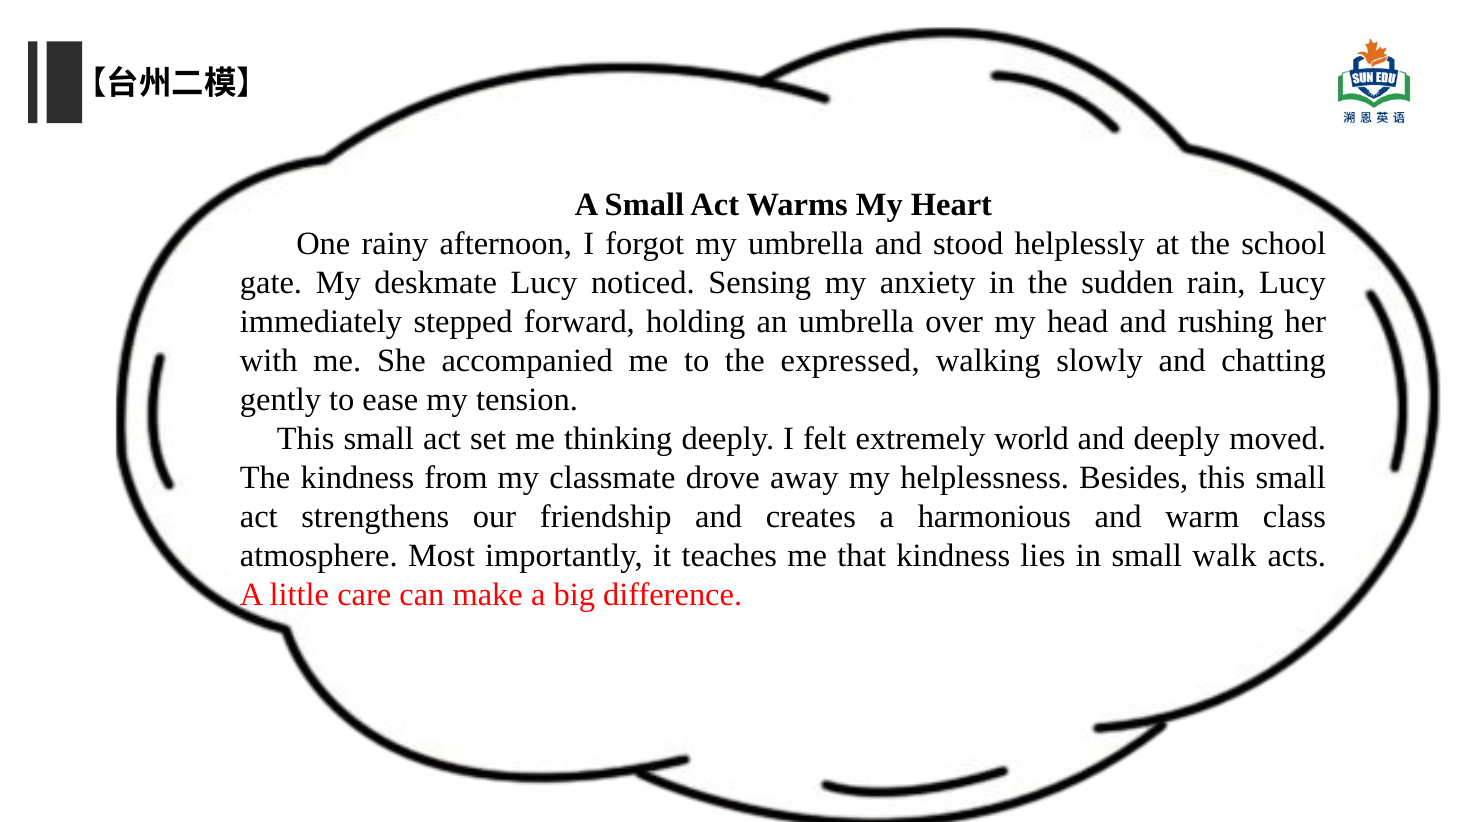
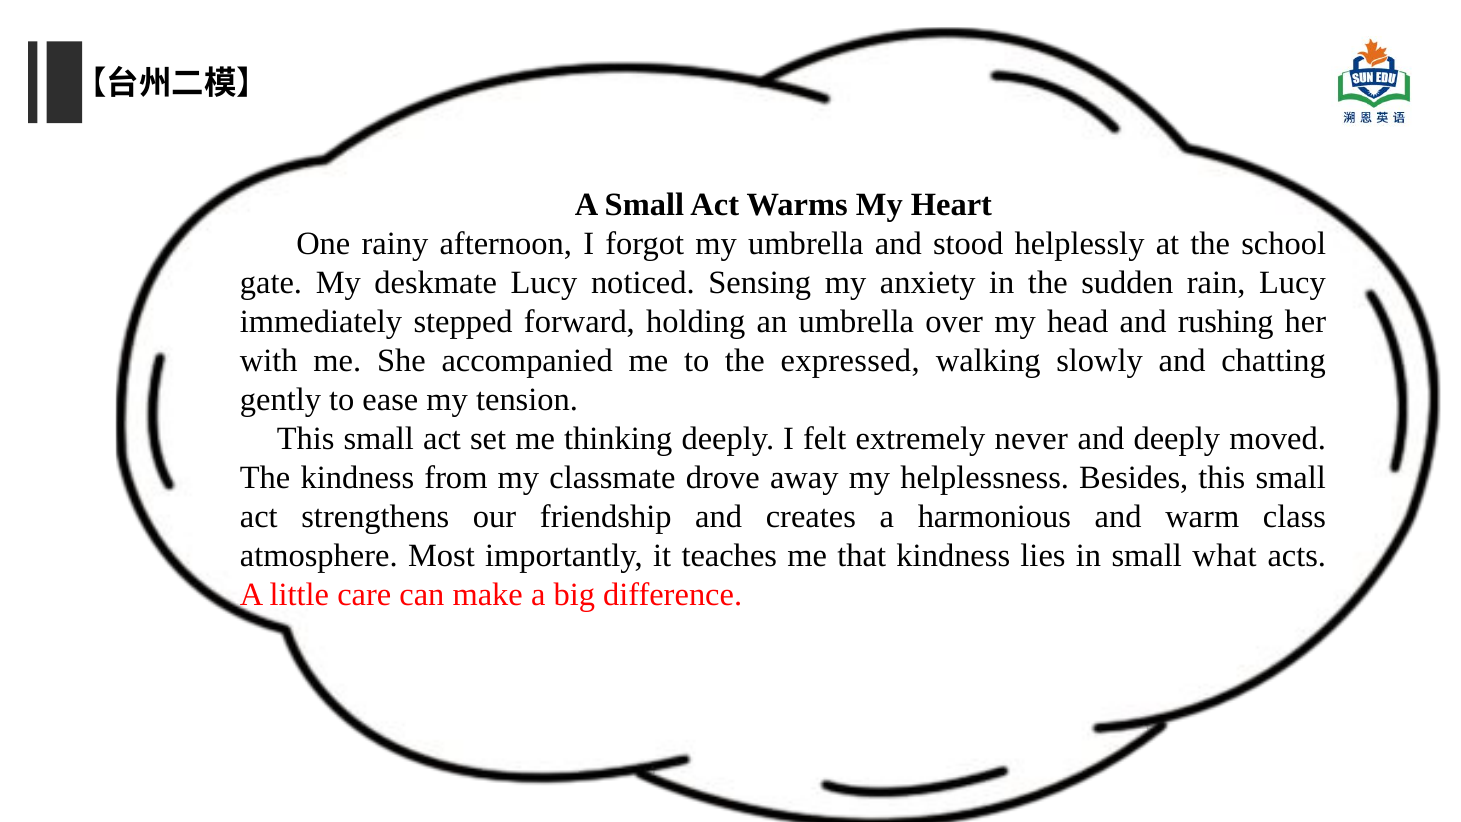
world: world -> never (1031, 439)
walk: walk -> what (1225, 555)
